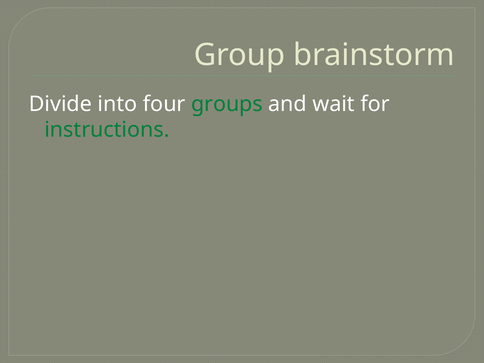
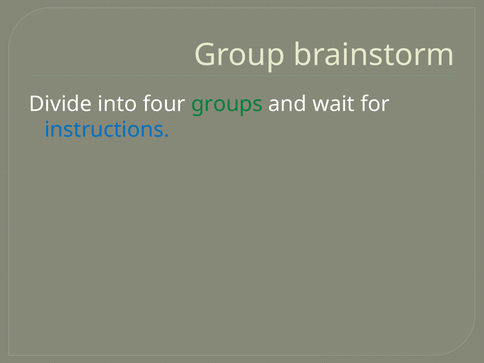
instructions colour: green -> blue (107, 130)
